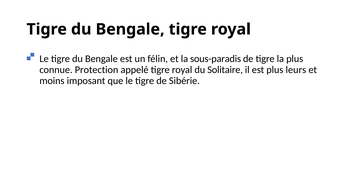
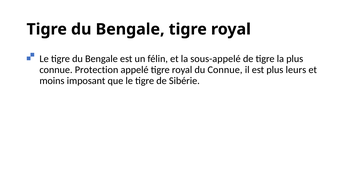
sous-paradis: sous-paradis -> sous-appelé (215, 59)
du Solitaire: Solitaire -> Connue (225, 70)
